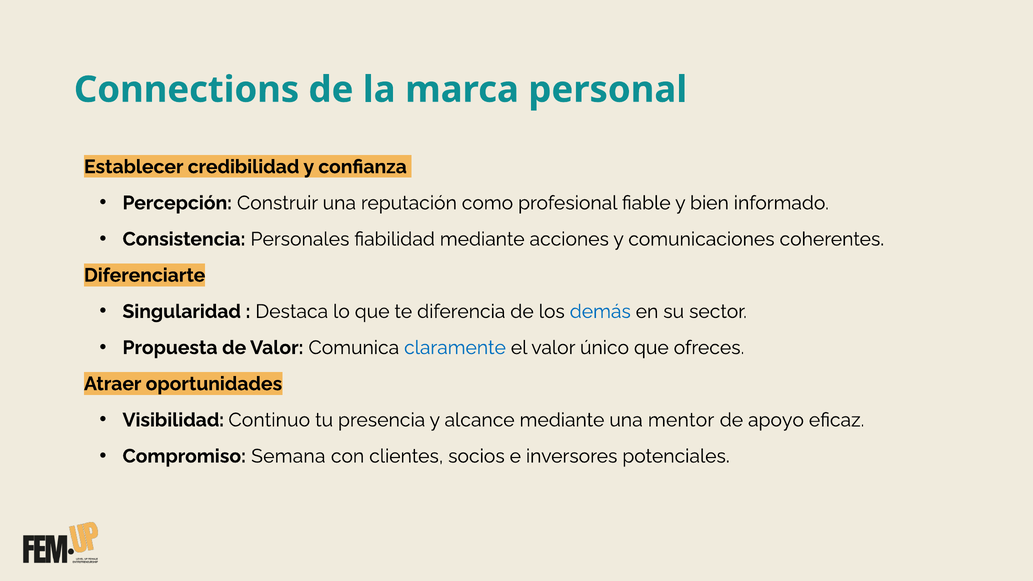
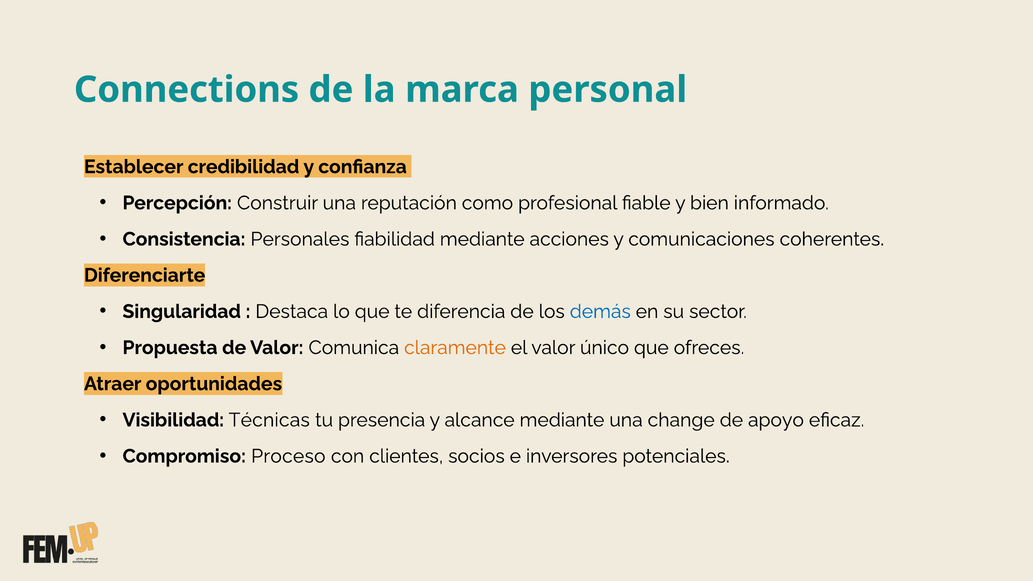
claramente colour: blue -> orange (455, 348)
Continuo: Continuo -> Técnicas (269, 420)
mentor: mentor -> change (681, 420)
Semana: Semana -> Proceso (288, 456)
